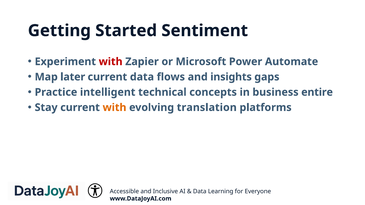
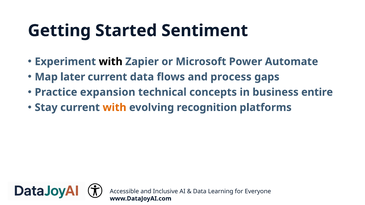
with colour: red -> black (111, 62)
insights: insights -> process (231, 77)
intelligent: intelligent -> expansion (108, 92)
translation: translation -> recognition (207, 108)
